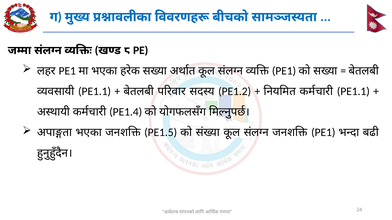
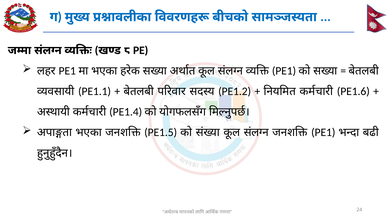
PE1.1: PE1.1 -> PE1.6 (353, 92)
